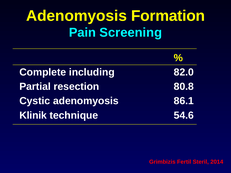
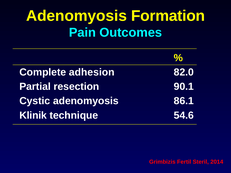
Screening: Screening -> Outcomes (131, 33)
including: including -> adhesion (92, 72)
80.8: 80.8 -> 90.1 (184, 87)
